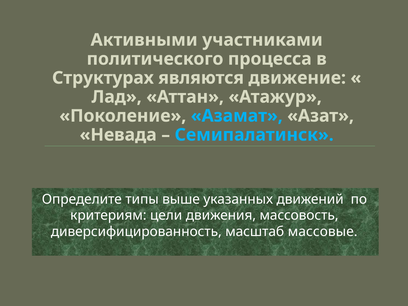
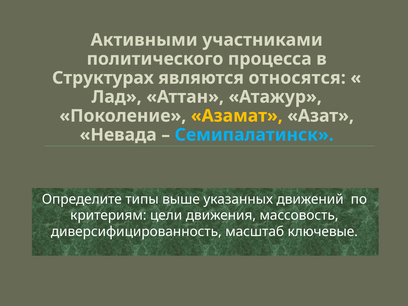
движение: движение -> относятся (297, 78)
Азамат colour: light blue -> yellow (237, 116)
массовые: массовые -> ключевые (323, 232)
